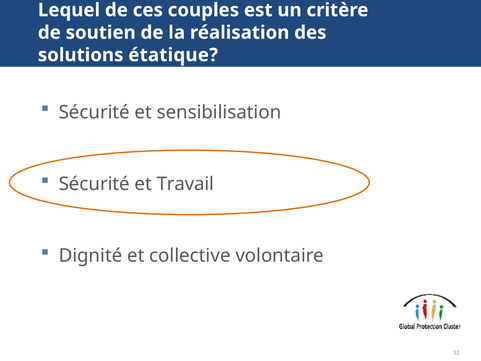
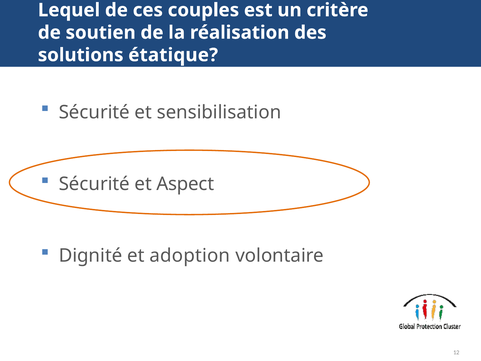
Travail: Travail -> Aspect (185, 184)
collective: collective -> adoption (190, 255)
